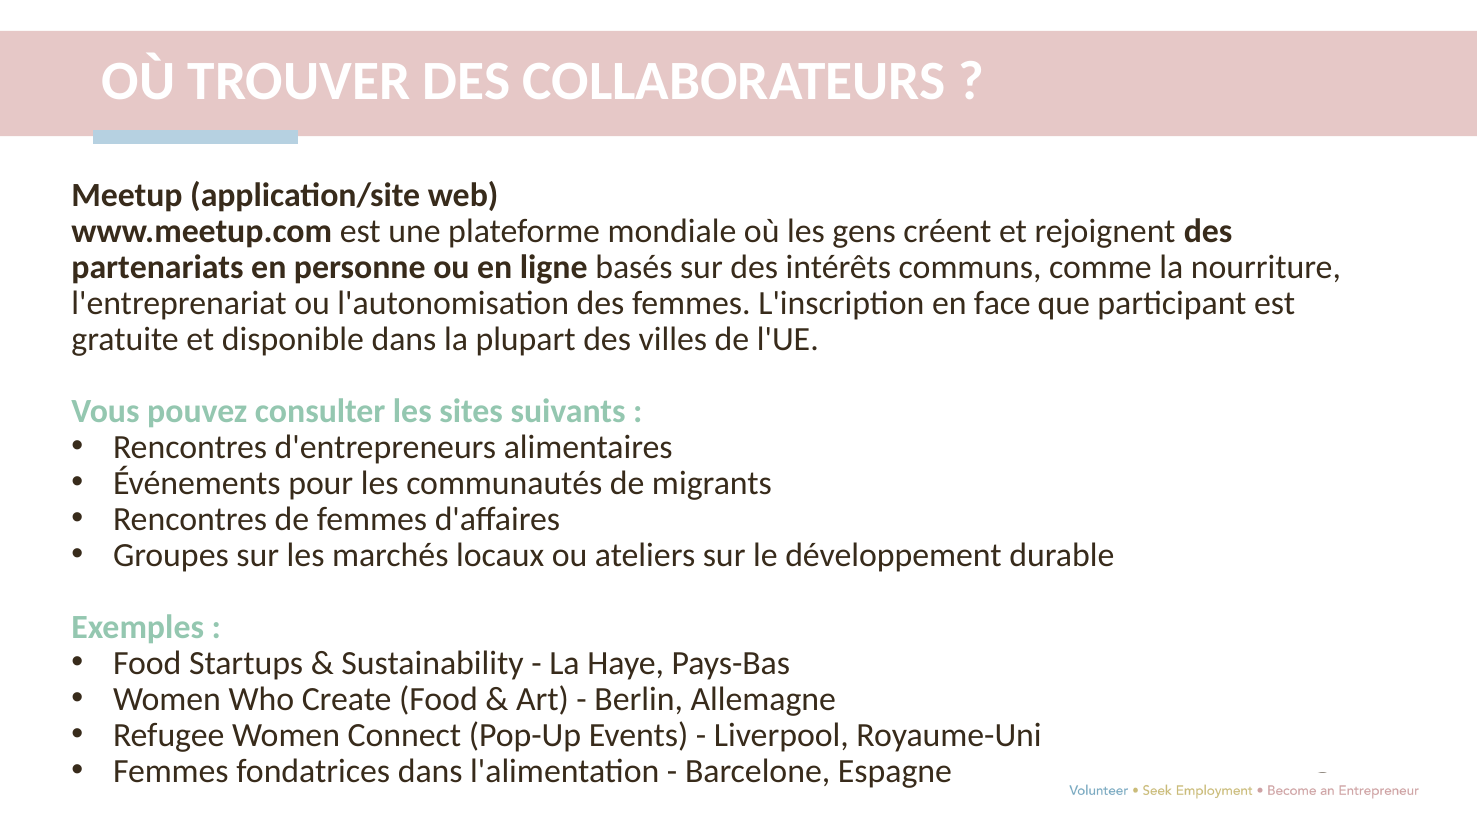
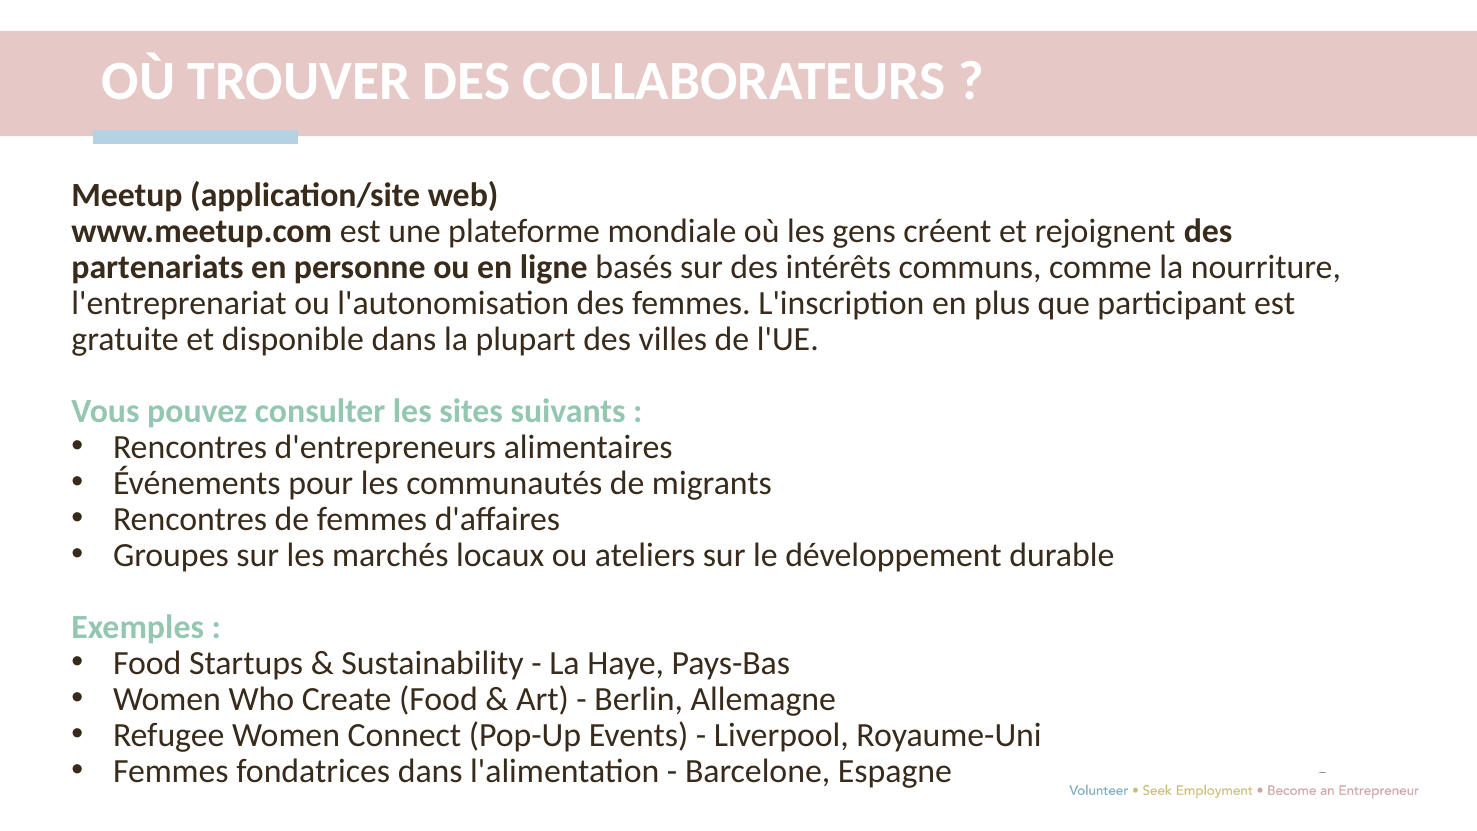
face: face -> plus (1002, 303)
